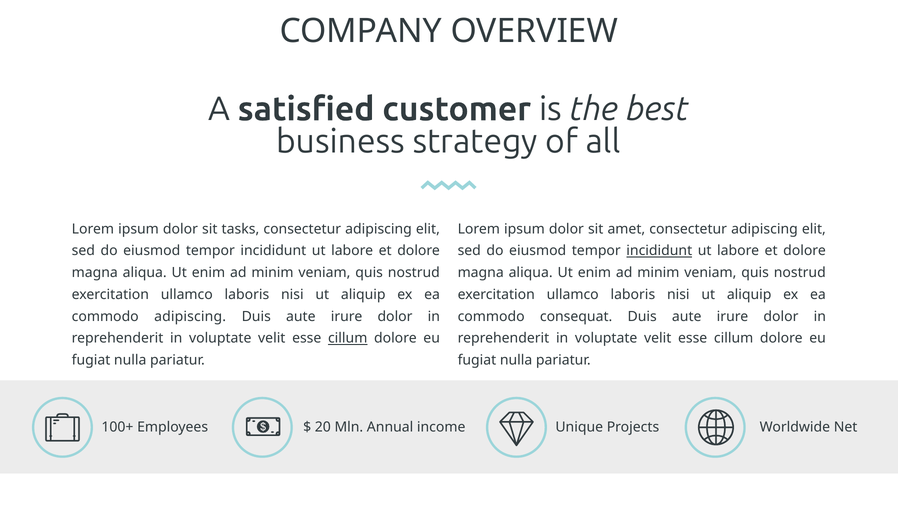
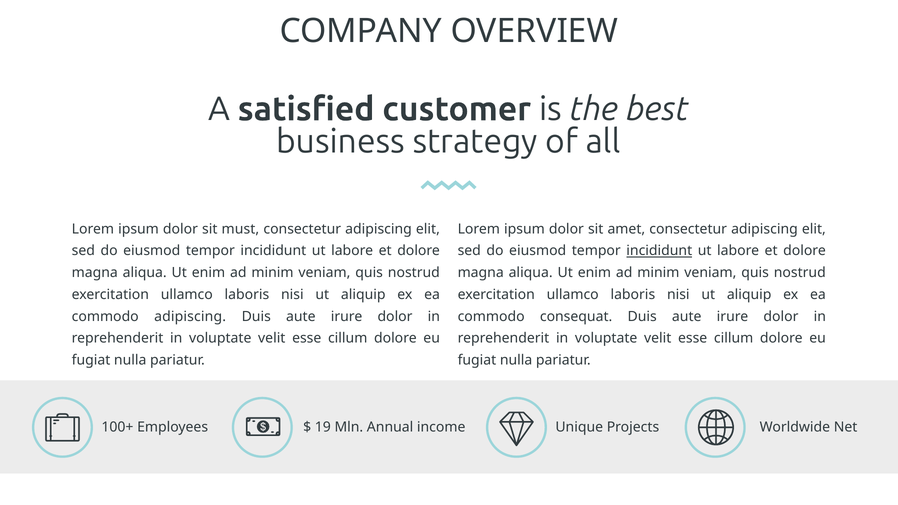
tasks: tasks -> must (240, 229)
cillum underline: present -> none (348, 338)
20: 20 -> 19 (323, 427)
